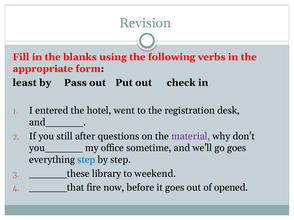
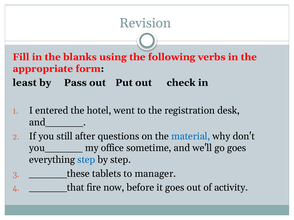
material colour: purple -> blue (191, 137)
library: library -> tablets (107, 174)
weekend: weekend -> manager (155, 174)
opened: opened -> activity (231, 188)
